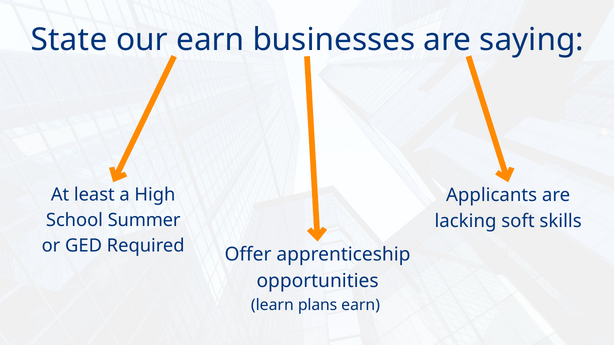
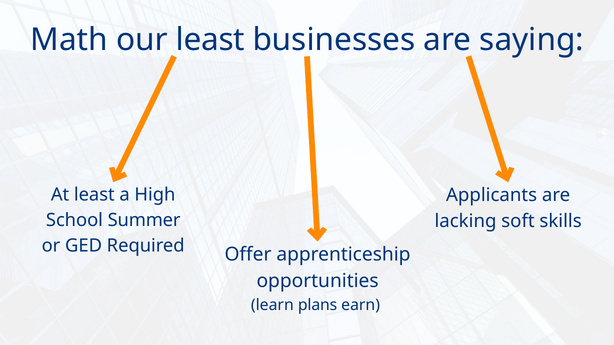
State: State -> Math (69, 40)
earn: earn -> least (210, 40)
